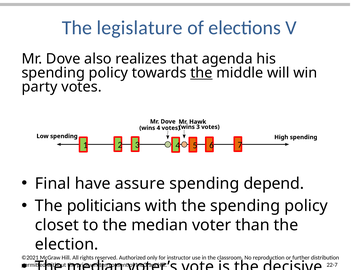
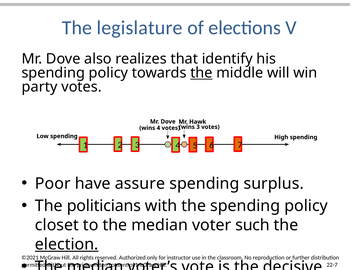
agenda: agenda -> identify (227, 59)
Final: Final -> Poor (53, 183)
depend: depend -> surplus (274, 183)
than: than -> such (253, 225)
election underline: none -> present (67, 244)
